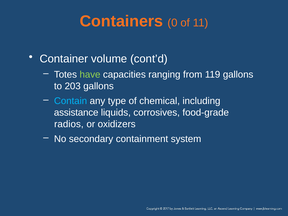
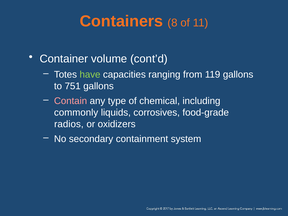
0: 0 -> 8 (173, 23)
203: 203 -> 751 (73, 86)
Contain colour: light blue -> pink (71, 101)
assistance: assistance -> commonly (76, 113)
